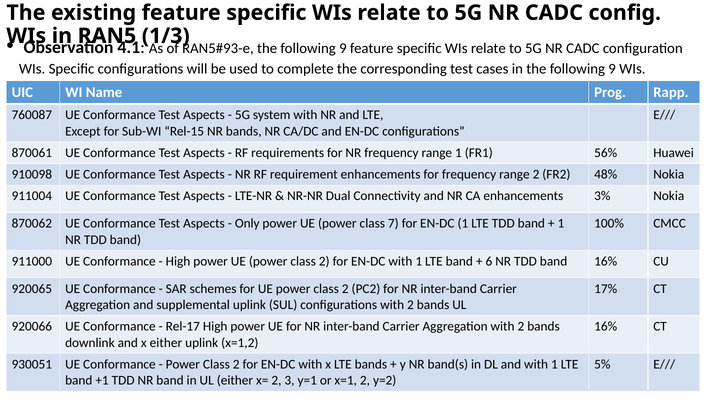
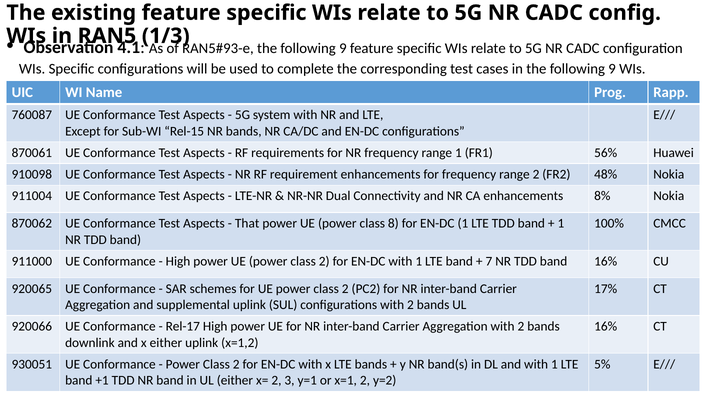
3%: 3% -> 8% (602, 196)
Only: Only -> That (247, 223)
7: 7 -> 8 (393, 223)
6: 6 -> 7 (489, 261)
